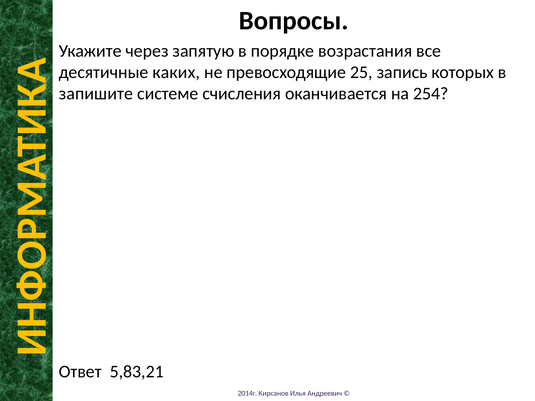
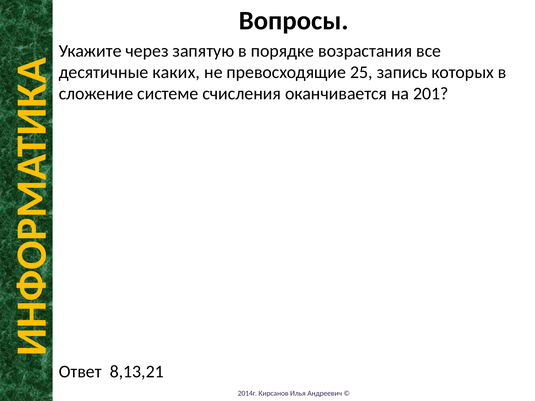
запишите: запишите -> сложение (96, 94)
254: 254 -> 201 (431, 94)
5,83,21: 5,83,21 -> 8,13,21 (137, 372)
